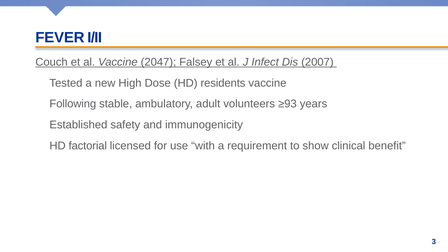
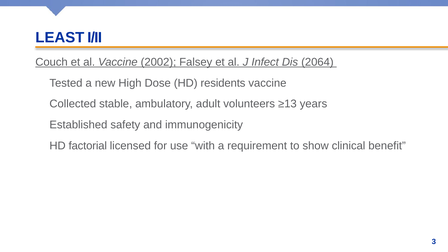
FEVER: FEVER -> LEAST (60, 38)
2047: 2047 -> 2002 (158, 62)
2007: 2007 -> 2064 (317, 62)
Following: Following -> Collected (73, 104)
≥93: ≥93 -> ≥13 (287, 104)
